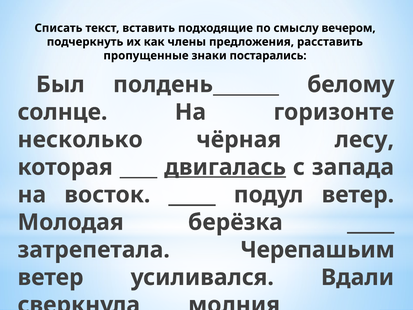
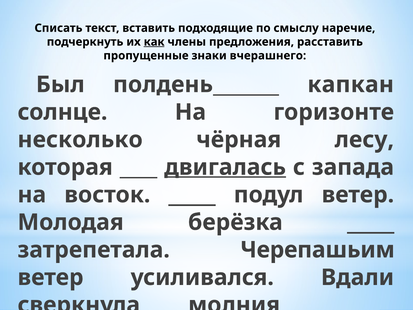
вечером: вечером -> наречие (349, 28)
как underline: none -> present (154, 42)
постарались: постарались -> вчерашнего (268, 56)
белому: белому -> капкан (351, 84)
